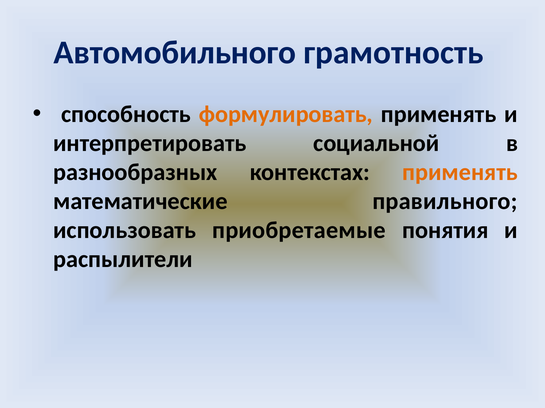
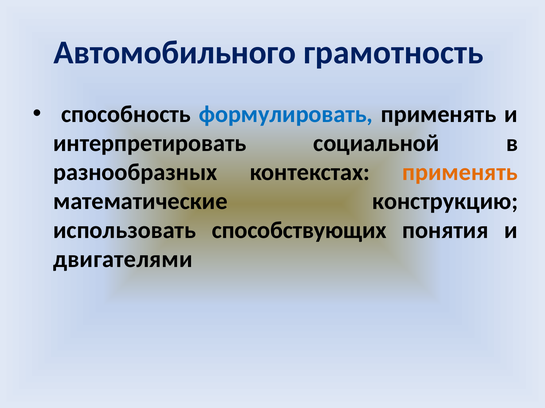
формулировать colour: orange -> blue (286, 114)
правильного: правильного -> конструкцию (445, 202)
приобретаемые: приобретаемые -> способствующих (299, 231)
распылители: распылители -> двигателями (123, 260)
